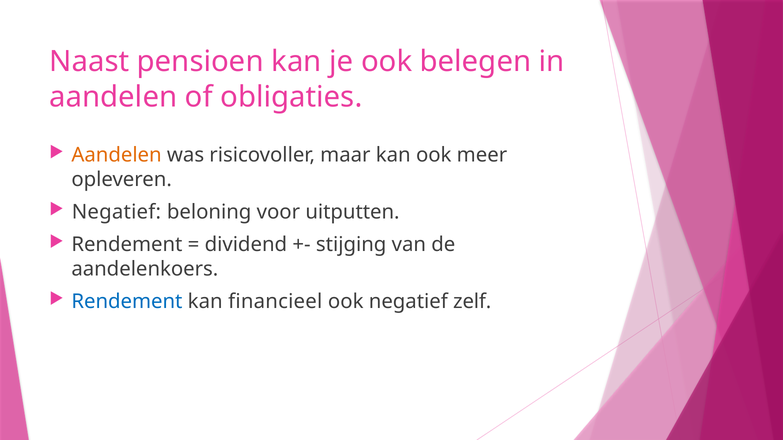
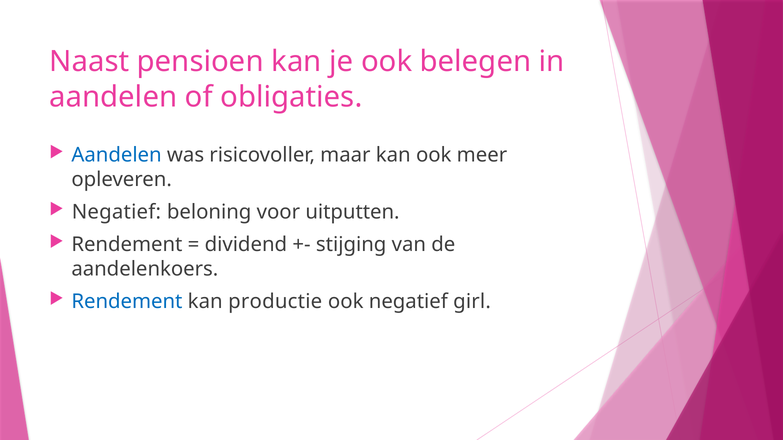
Aandelen colour: orange -> blue (117, 155)
financieel: financieel -> productie (275, 302)
zelf: zelf -> girl (472, 302)
